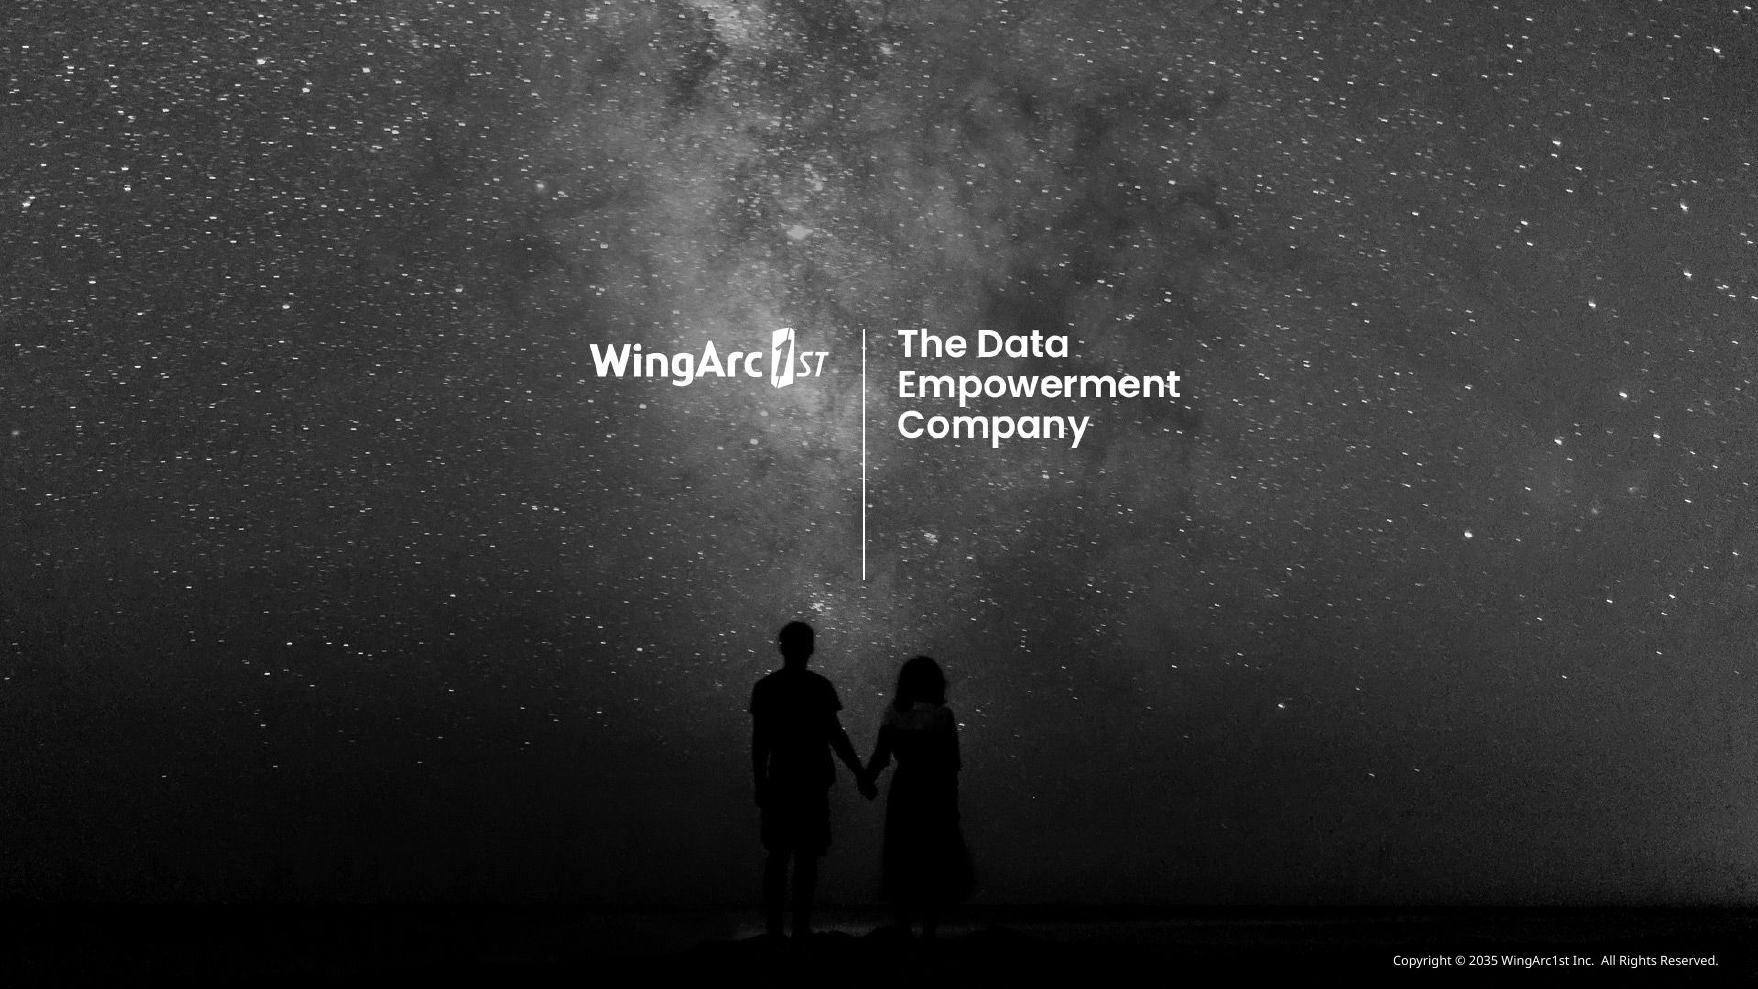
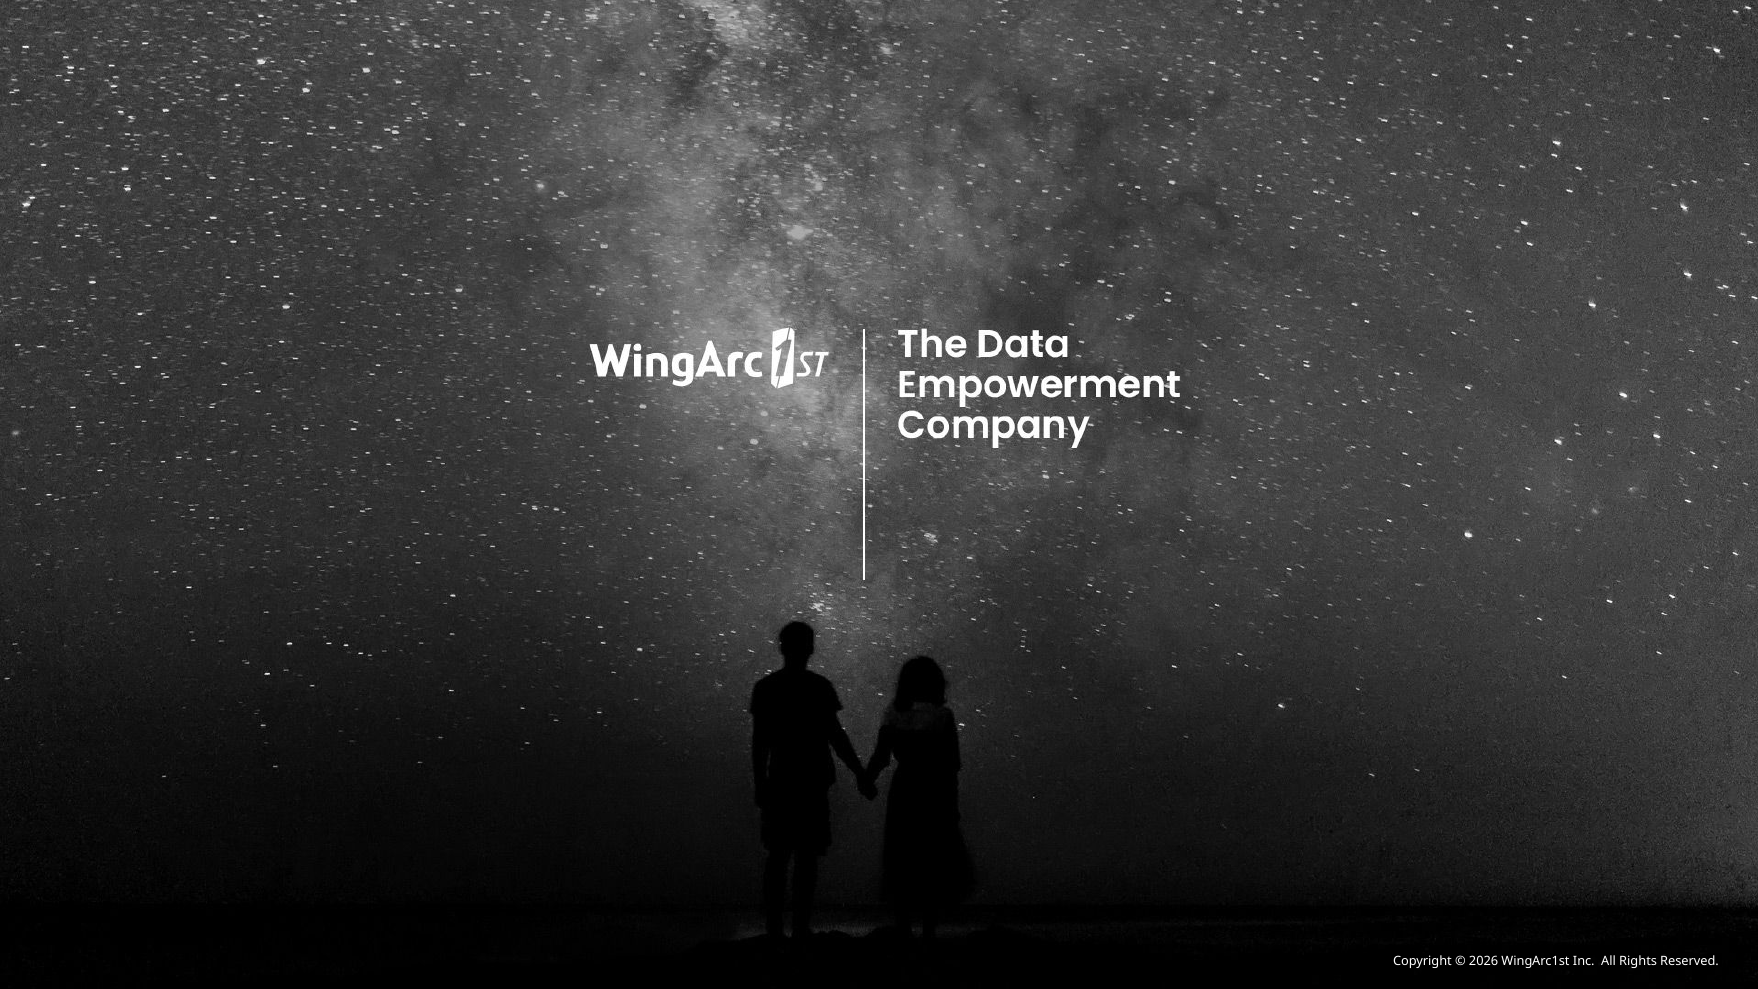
2035: 2035 -> 2026 (1484, 961)
